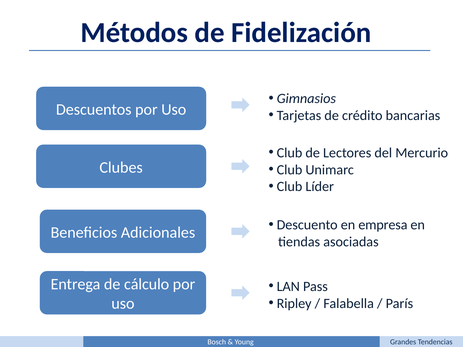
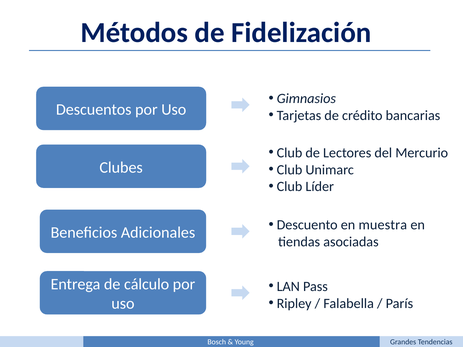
empresa: empresa -> muestra (383, 225)
